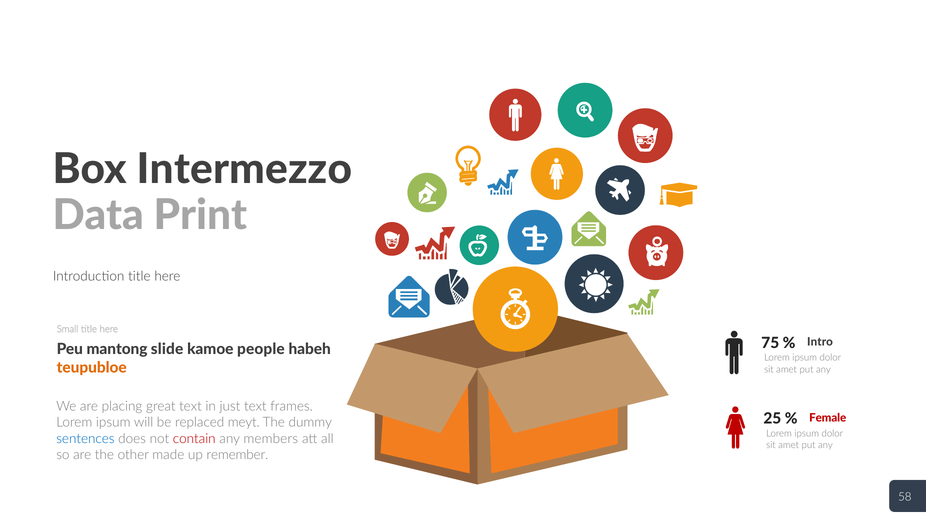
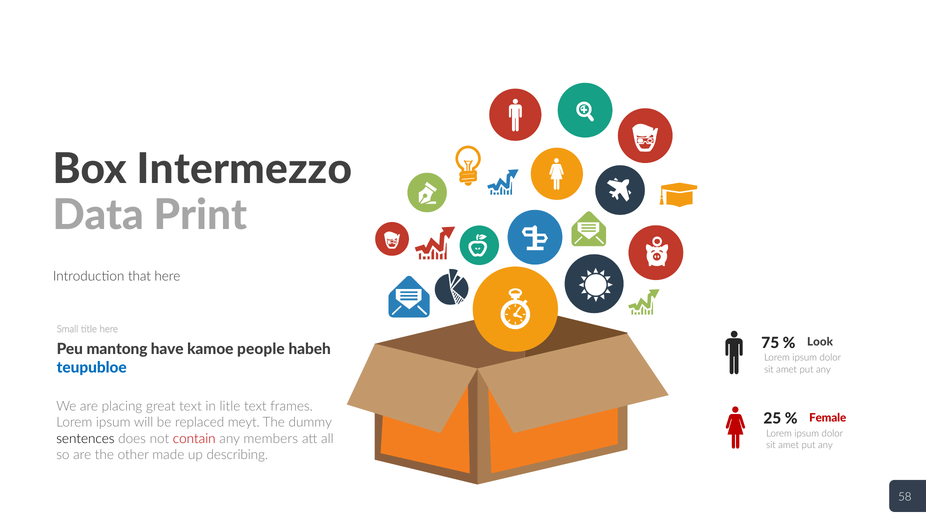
Introduction title: title -> that (140, 276)
Intro: Intro -> Look (820, 342)
slide: slide -> have (167, 349)
teupubloe colour: orange -> blue (92, 368)
just: just -> litle (230, 406)
sentences colour: blue -> black (85, 439)
remember: remember -> describing (237, 455)
